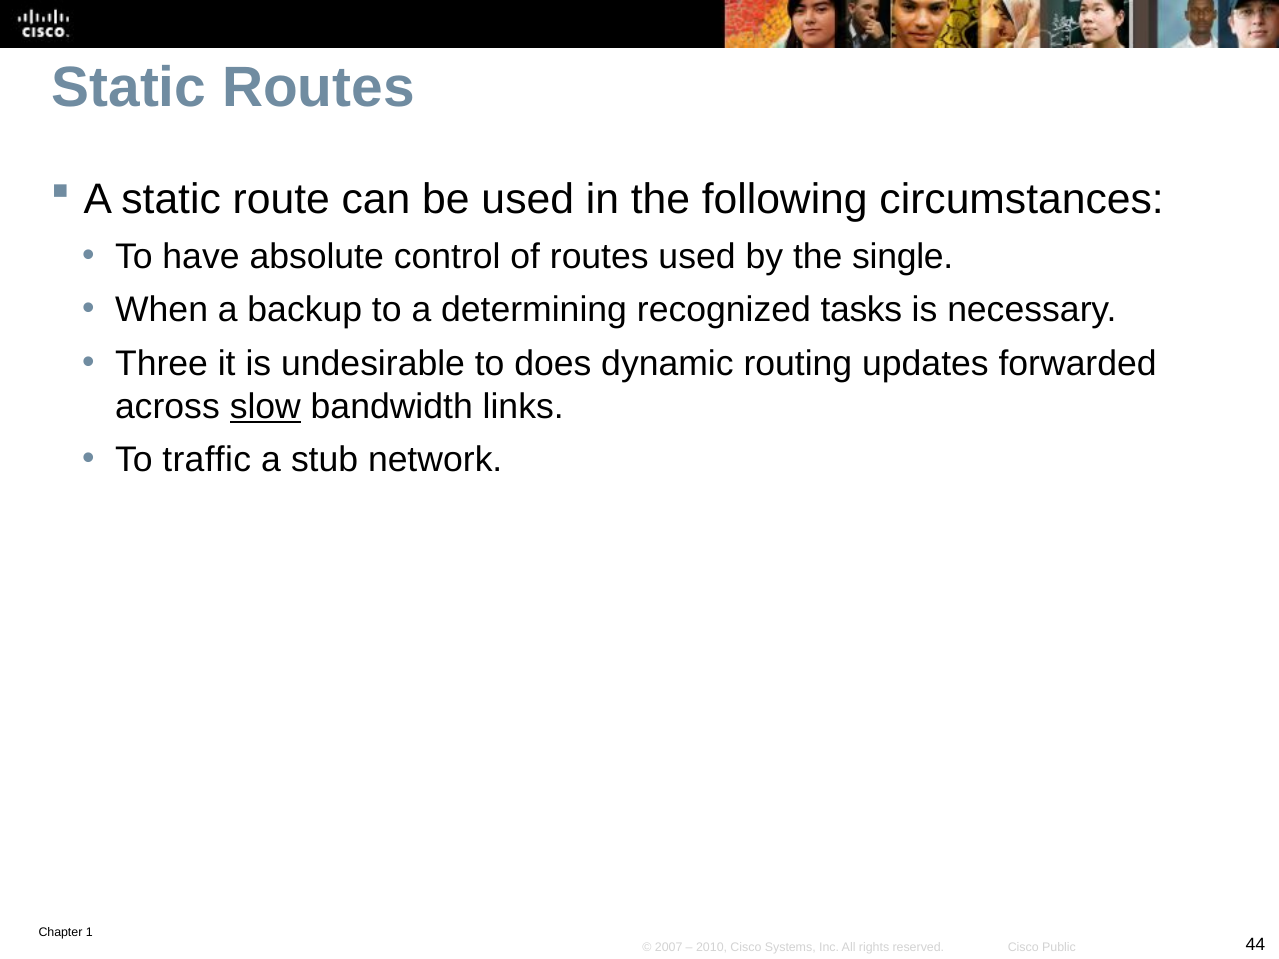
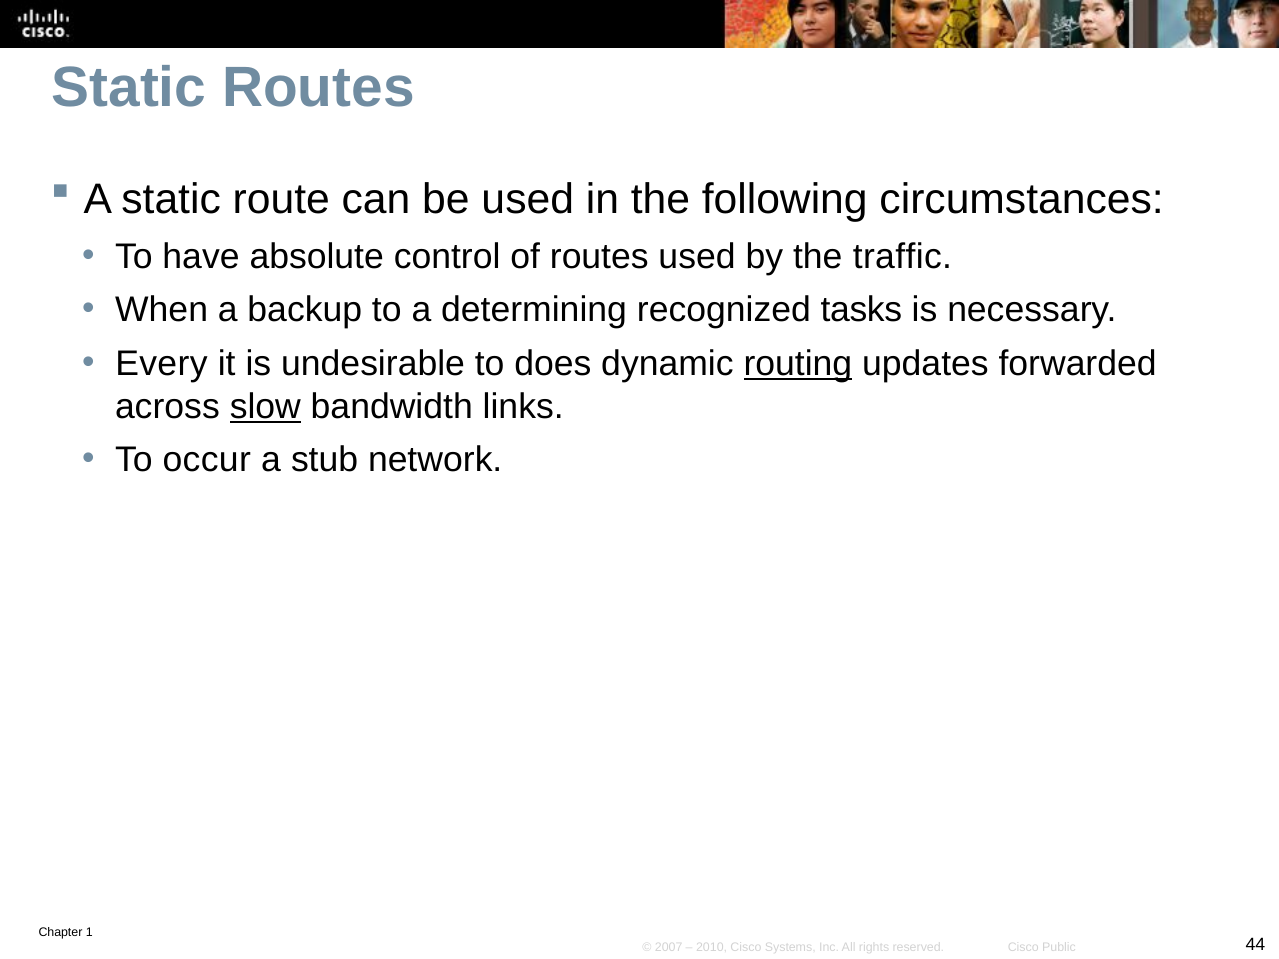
single: single -> traffic (902, 257)
Three: Three -> Every (161, 364)
routing underline: none -> present (798, 364)
traffic: traffic -> occur (207, 460)
